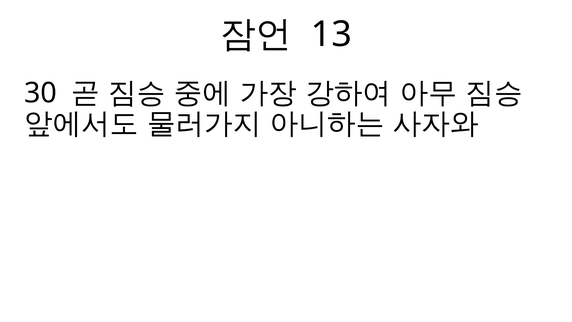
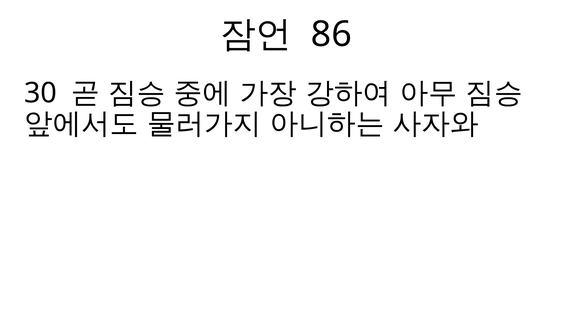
13: 13 -> 86 (331, 34)
